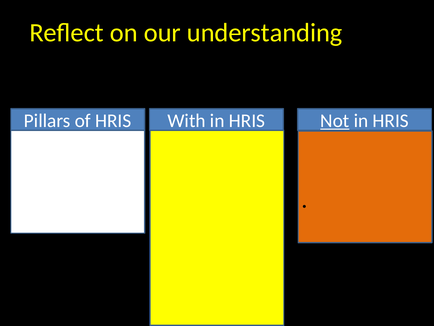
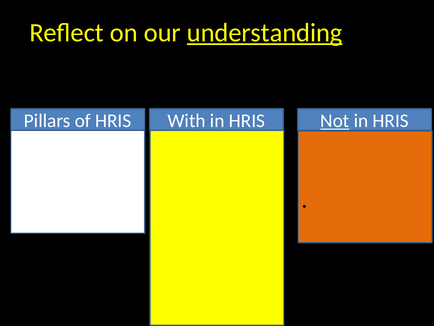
understanding underline: none -> present (265, 33)
